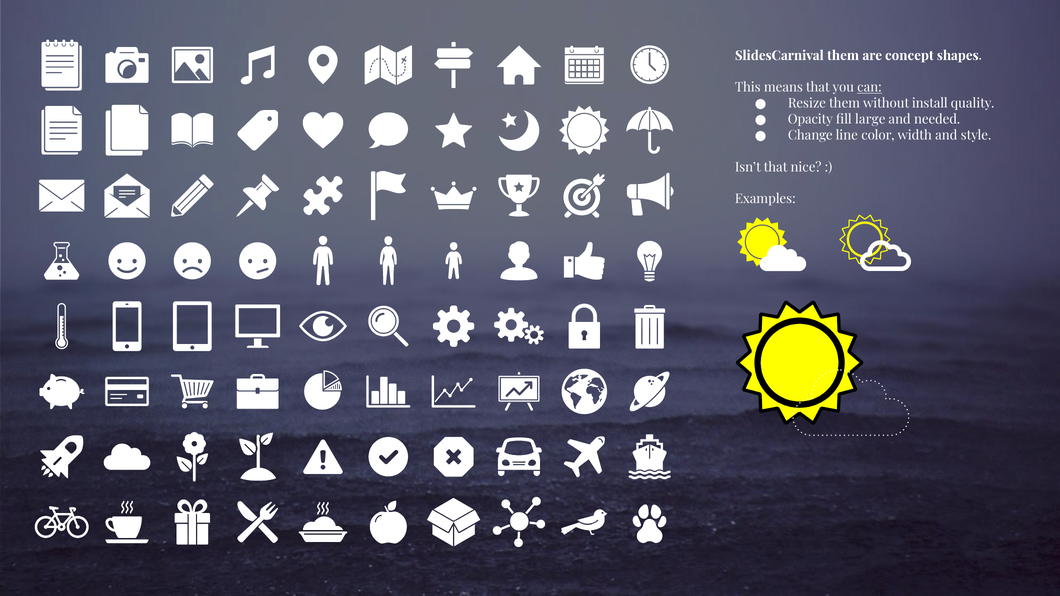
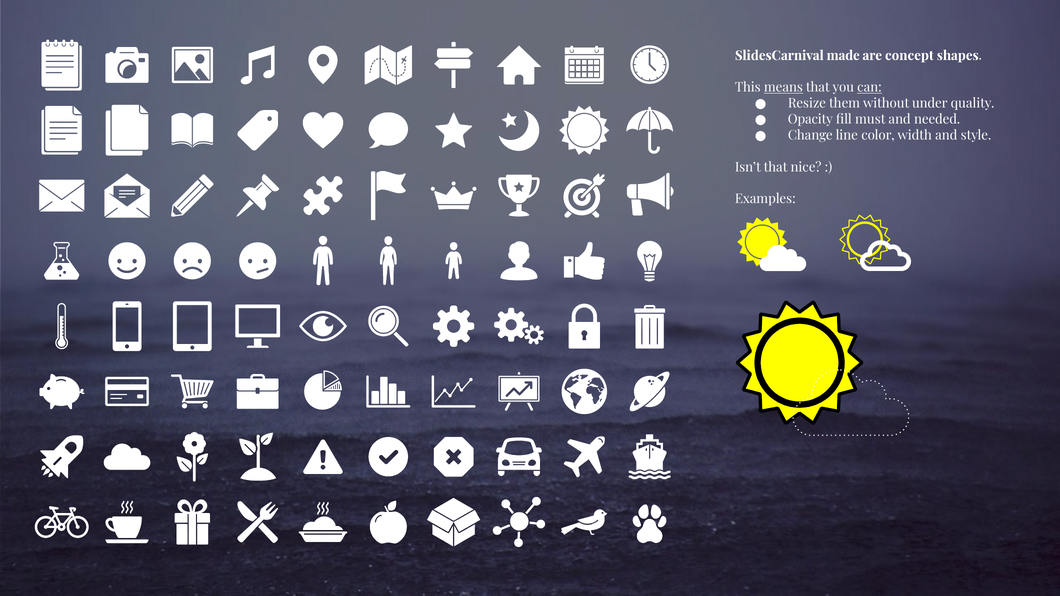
SlidesCarnival them: them -> made (843, 56)
means underline: none -> present (783, 88)
install: install -> under (930, 103)
large: large -> must (870, 119)
